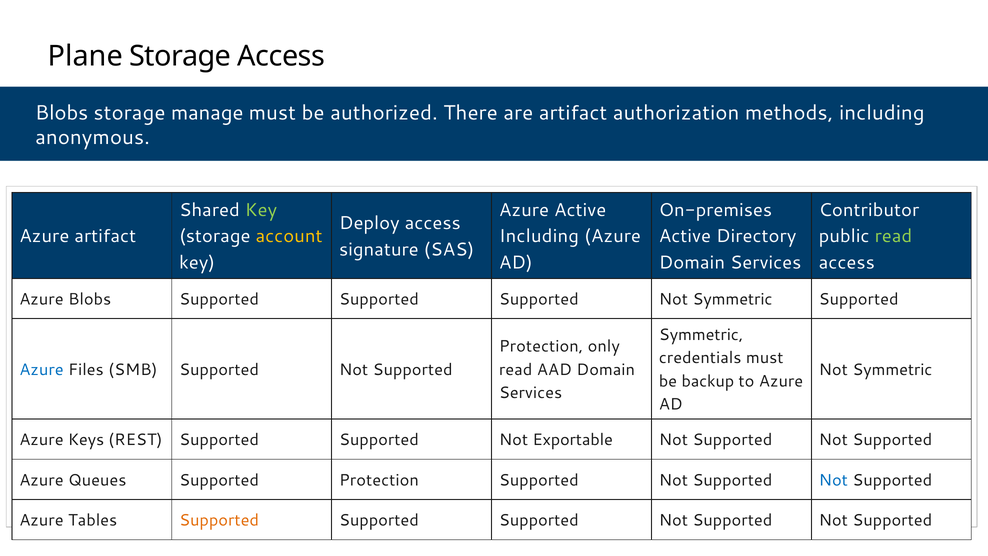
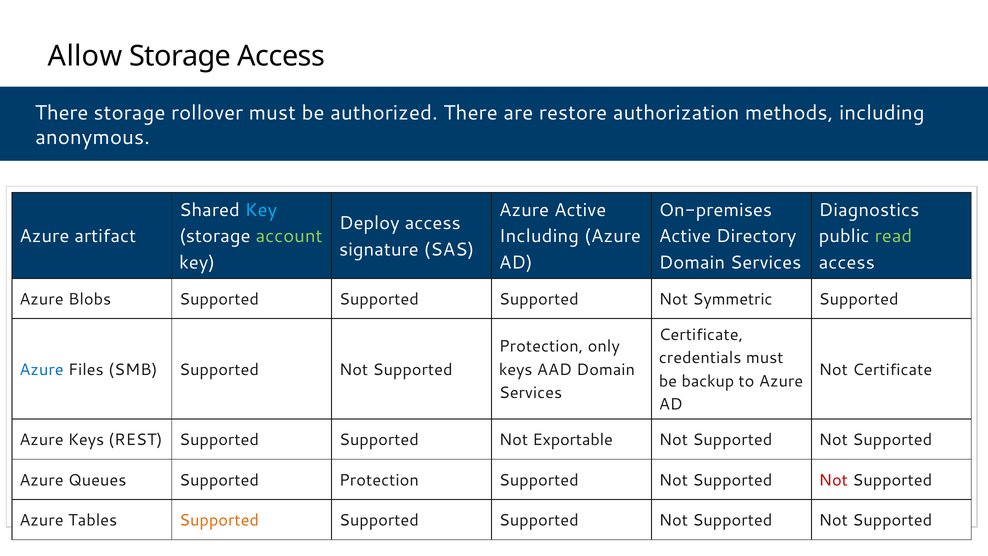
Plane: Plane -> Allow (85, 56)
Blobs: Blobs -> There (62, 113)
manage: manage -> rollover (207, 113)
are artifact: artifact -> restore (573, 113)
Key colour: light green -> light blue (261, 210)
Contributor: Contributor -> Diagnostics (869, 210)
account colour: yellow -> light green (289, 236)
Symmetric: Symmetric -> Certificate (701, 335)
read: read -> keys (516, 369)
Symmetric: Symmetric -> Certificate (892, 369)
Not colour: blue -> red (833, 480)
